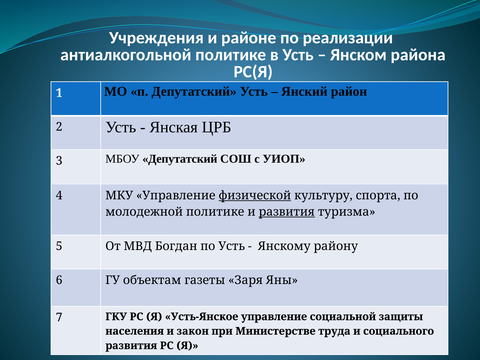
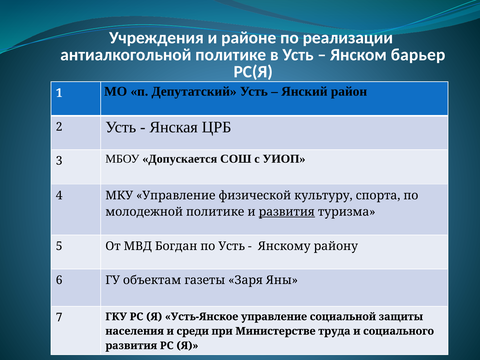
района: района -> барьер (418, 55)
МБОУ Депутатский: Депутатский -> Допускается (180, 159)
физической underline: present -> none (255, 195)
закон: закон -> среди (193, 331)
